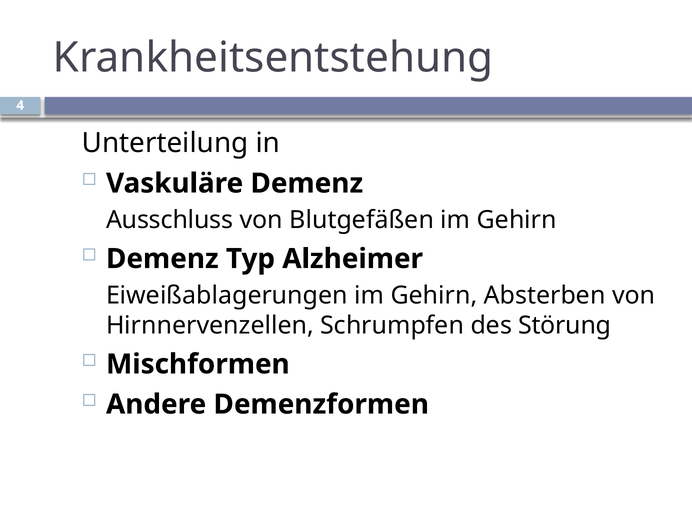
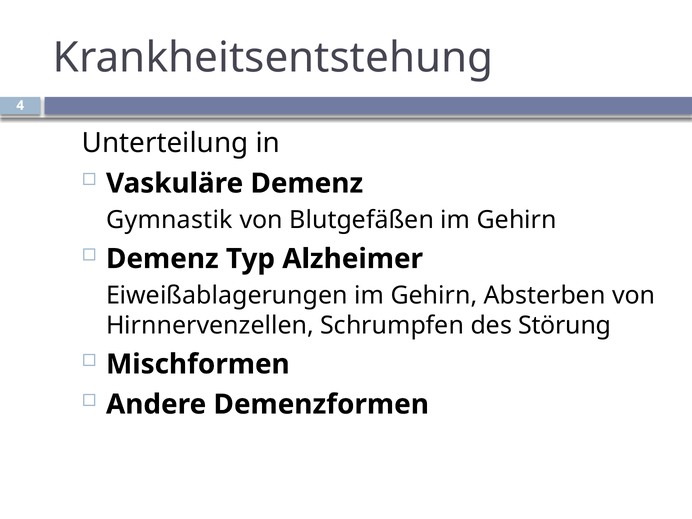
Ausschluss: Ausschluss -> Gymnastik (169, 220)
